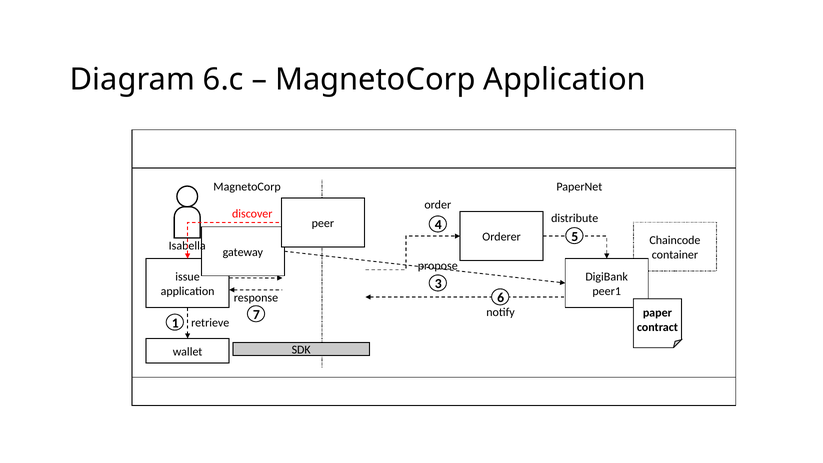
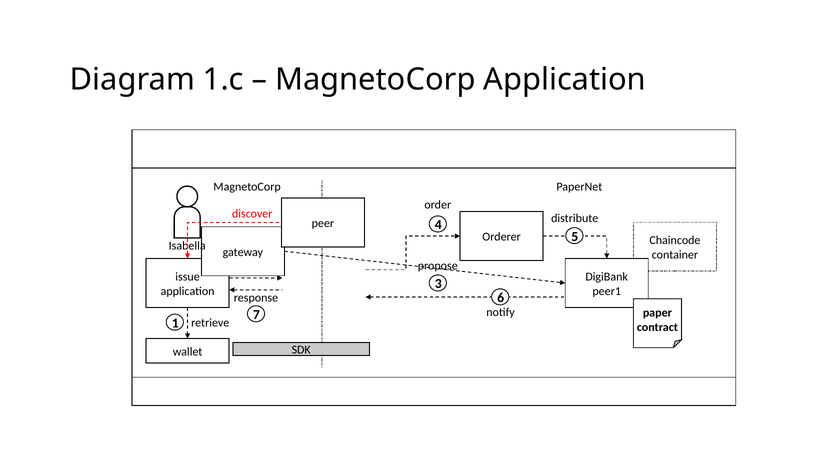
6.c: 6.c -> 1.c (223, 79)
